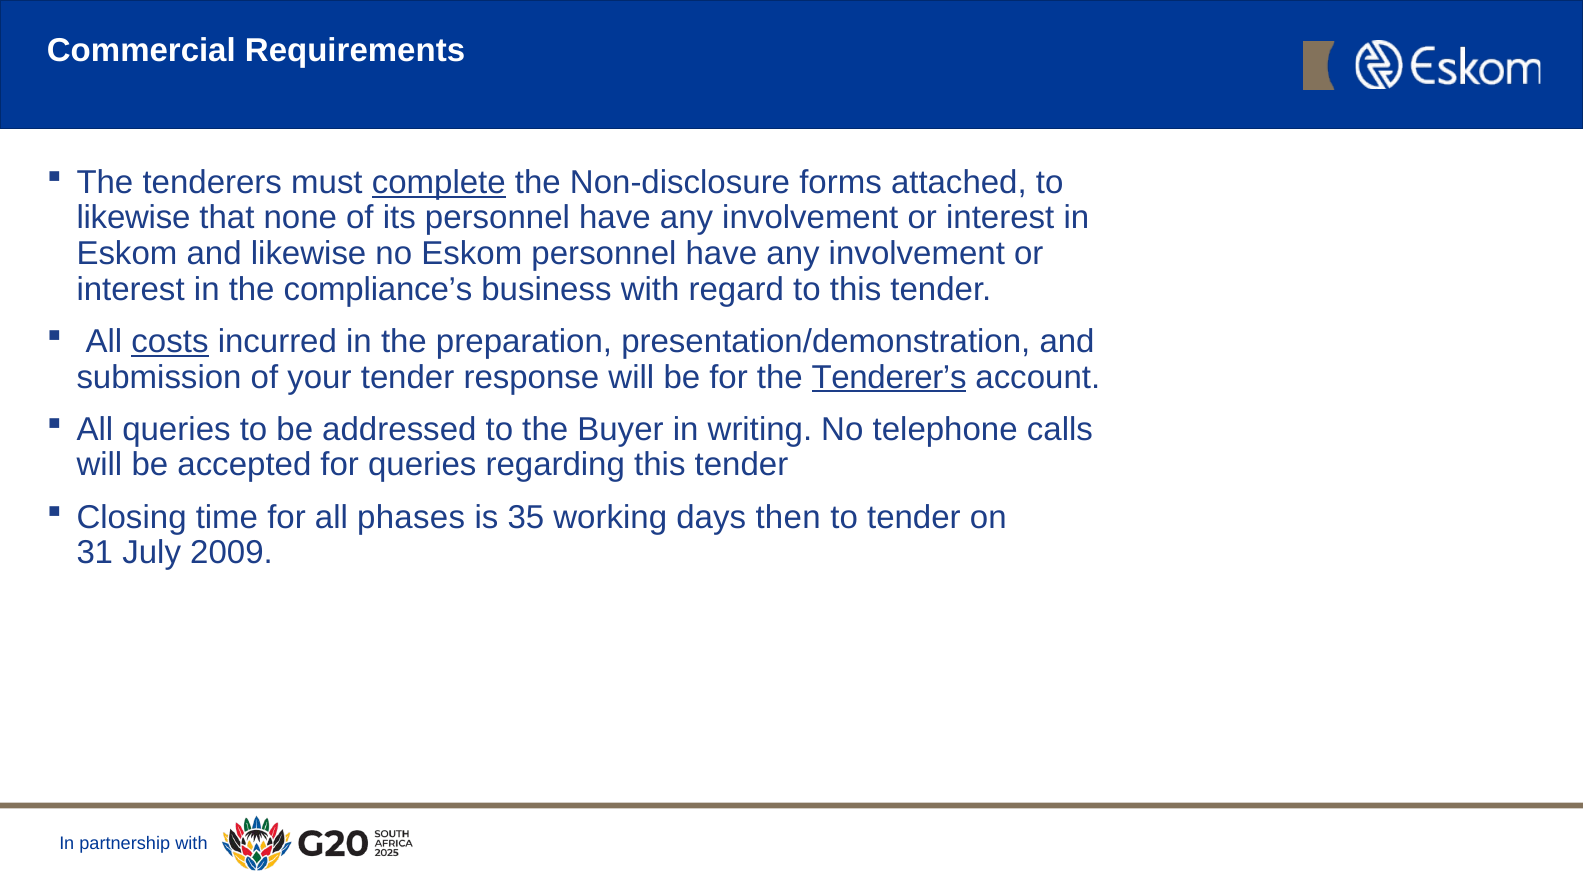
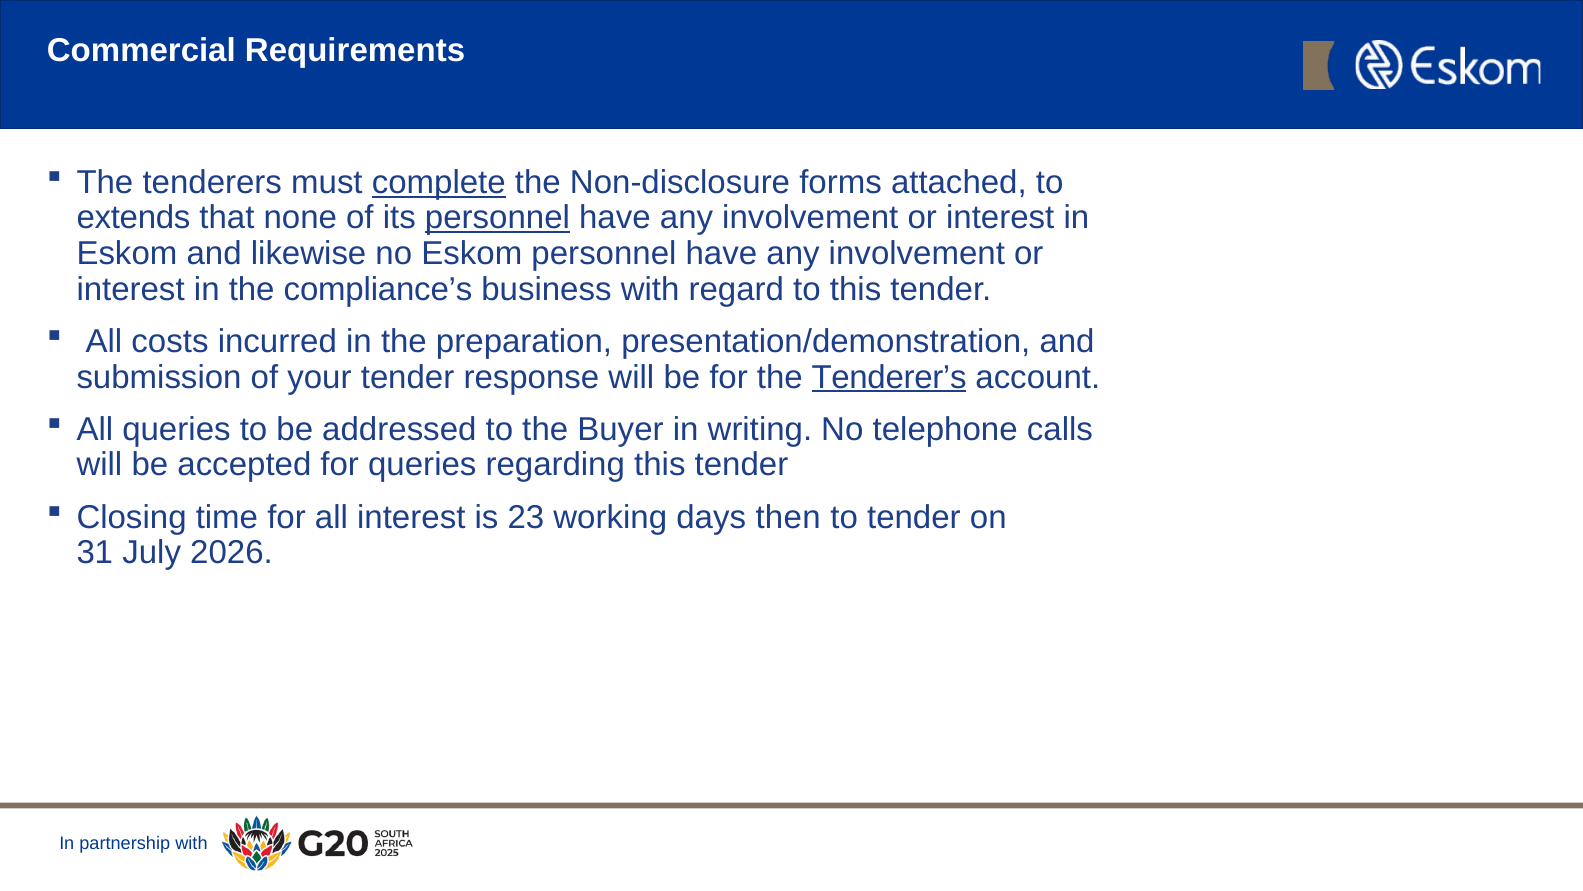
likewise: likewise -> extends (134, 218)
personnel underline: none -> present (497, 218)
costs underline: present -> none (170, 341)
all phases: phases -> interest (411, 517)
35: 35 -> 23 (526, 517)
2009: 2009 -> 2026 (232, 552)
